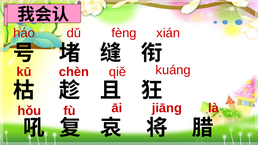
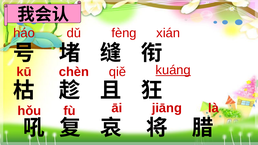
kuáng underline: none -> present (173, 70)
